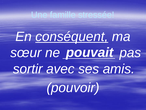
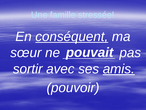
amis underline: none -> present (119, 69)
